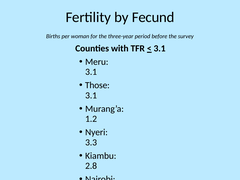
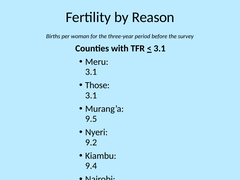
Fecund: Fecund -> Reason (153, 17)
1.2: 1.2 -> 9.5 (91, 119)
3.3: 3.3 -> 9.2 (91, 142)
2.8: 2.8 -> 9.4 (91, 166)
